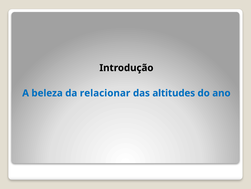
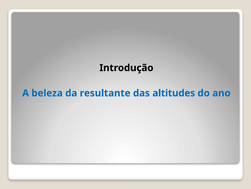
relacionar: relacionar -> resultante (105, 93)
